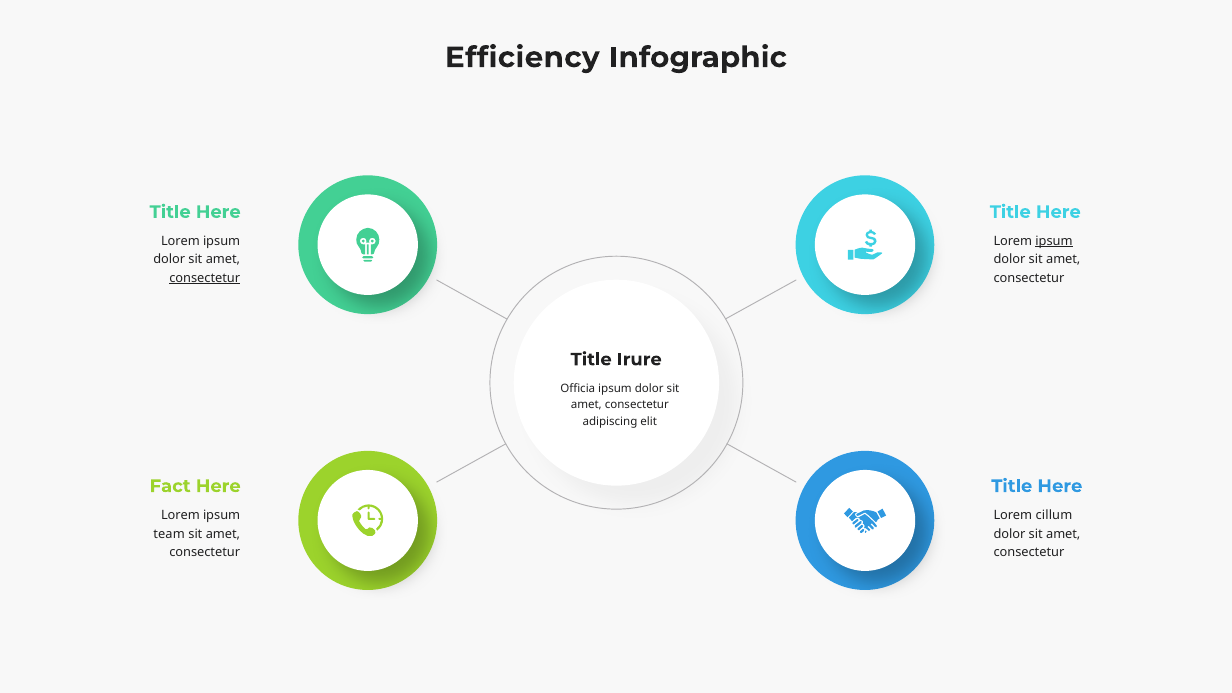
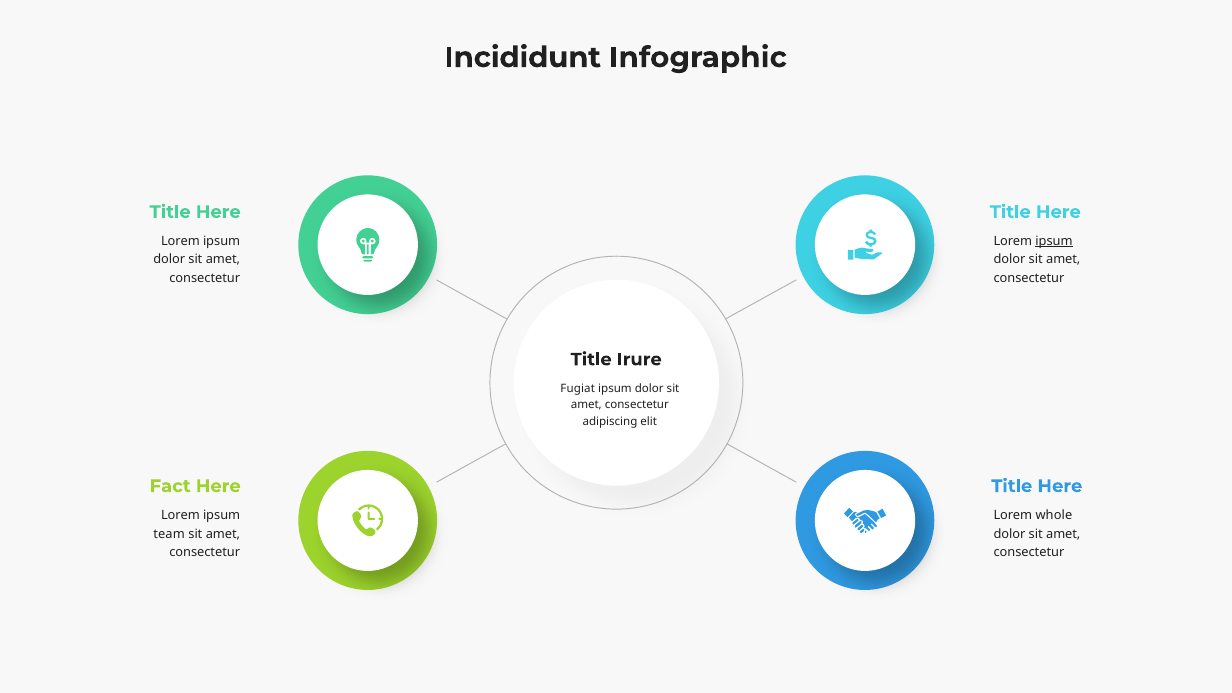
Efficiency: Efficiency -> Incididunt (523, 57)
consectetur underline: present -> none (205, 278)
Officia: Officia -> Fugiat (578, 388)
cillum: cillum -> whole (1054, 515)
